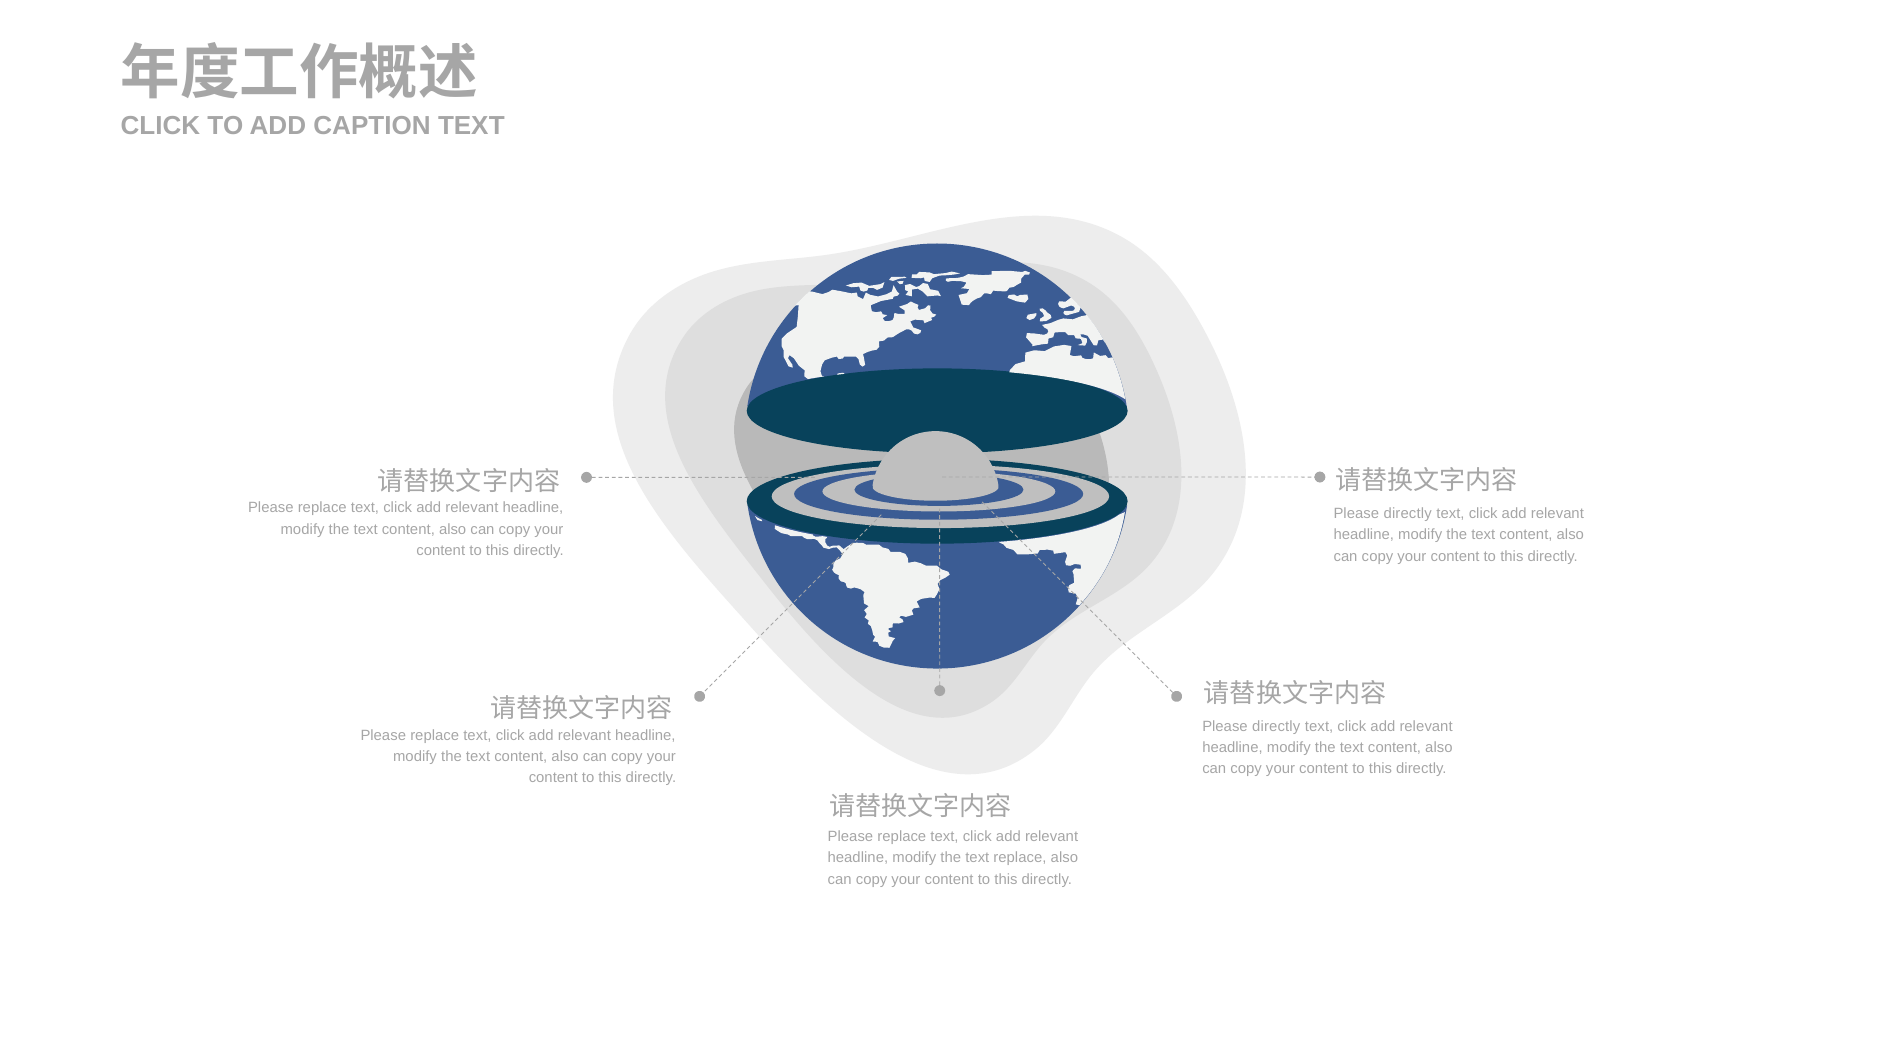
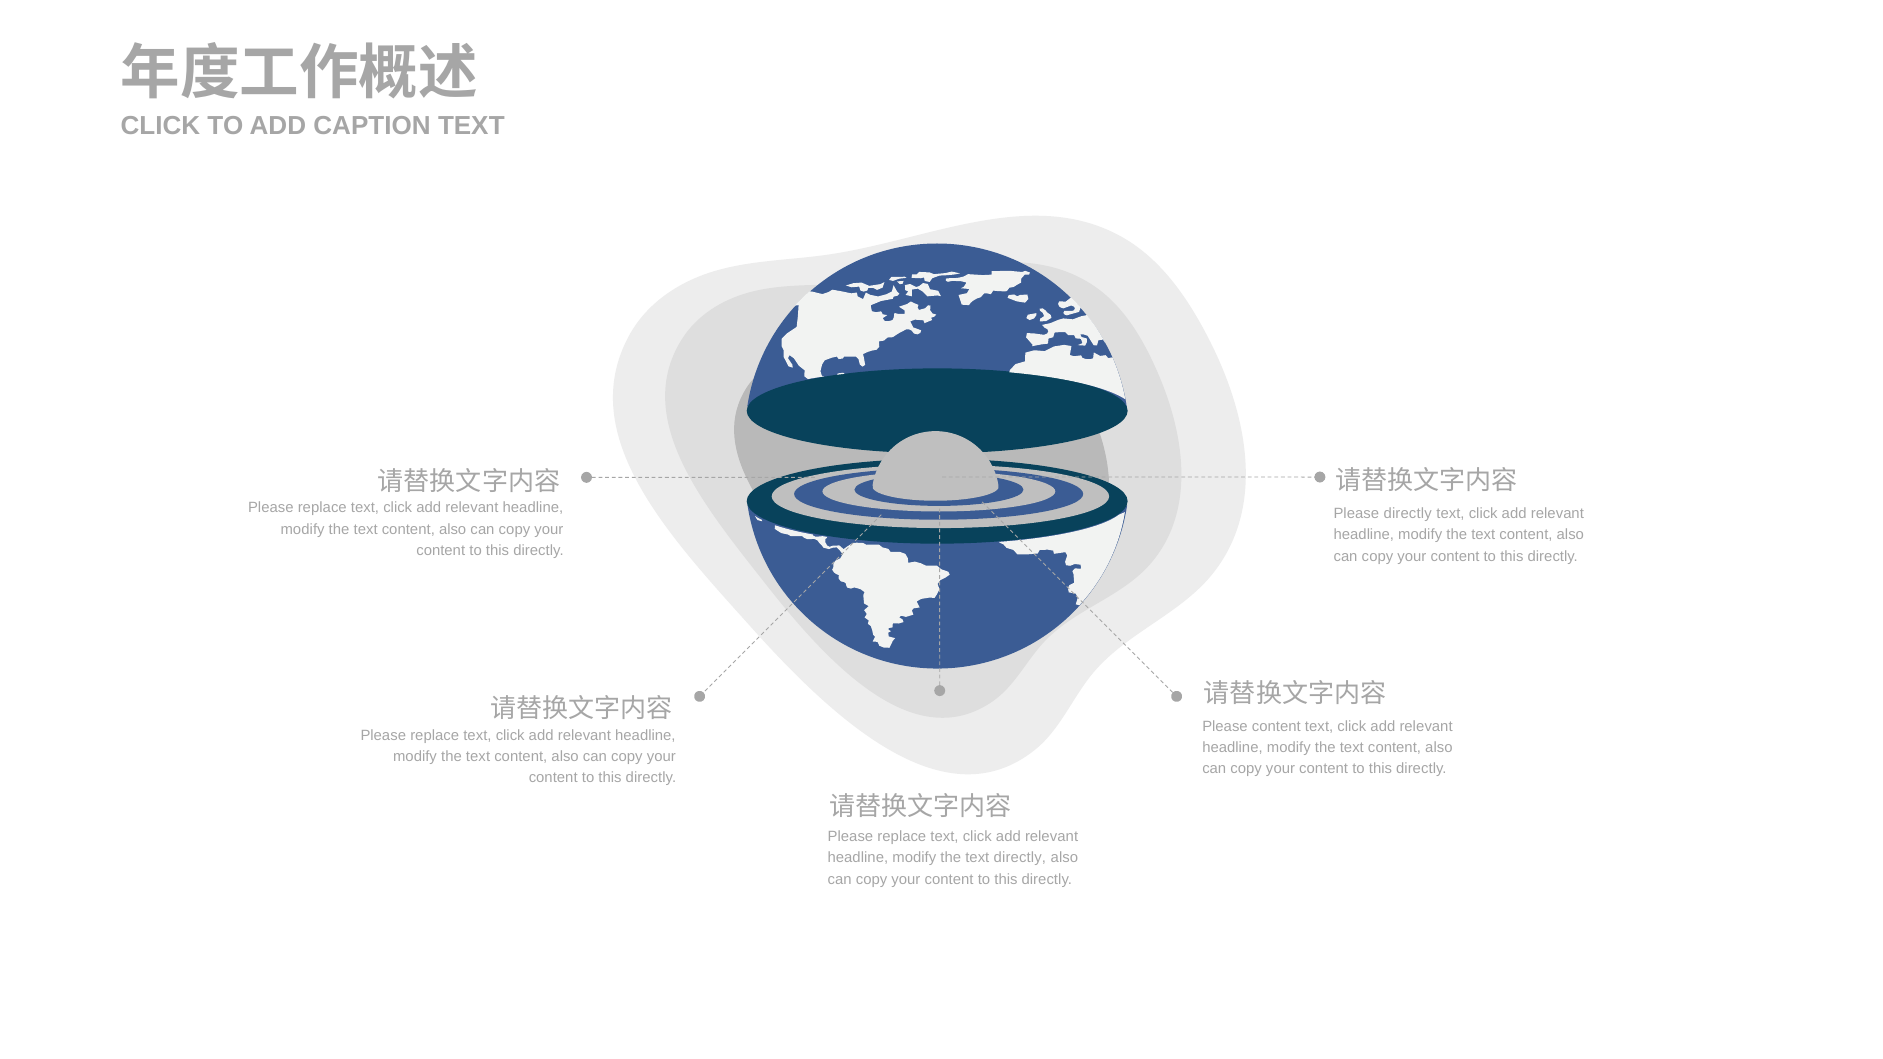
directly: directly -> content (1276, 726)
text replace: replace -> directly (1020, 858)
